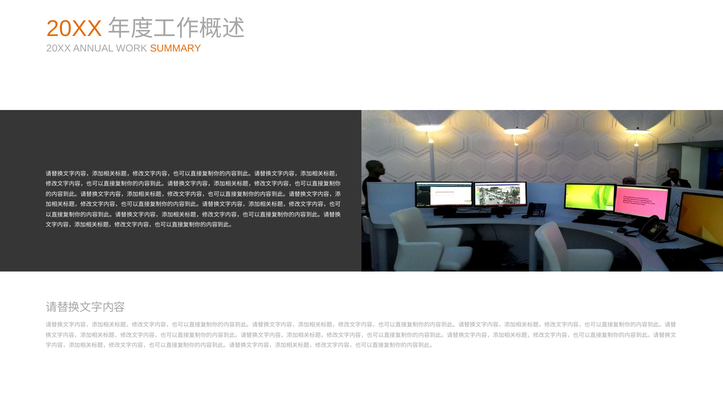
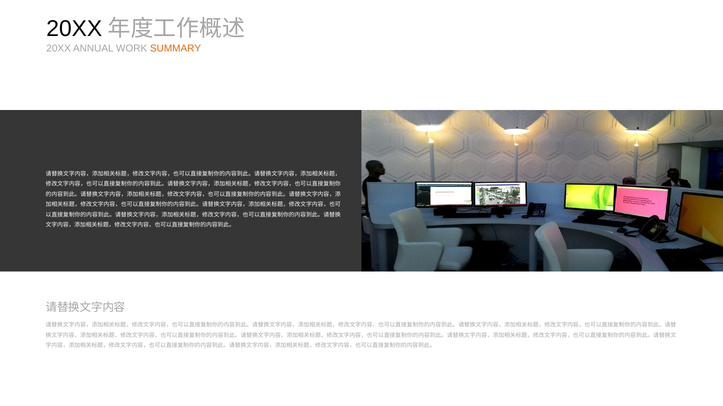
20XX colour: orange -> black (74, 29)
